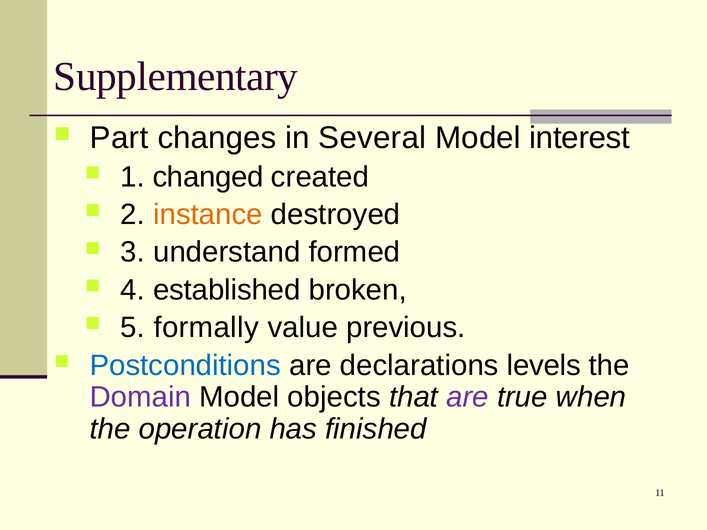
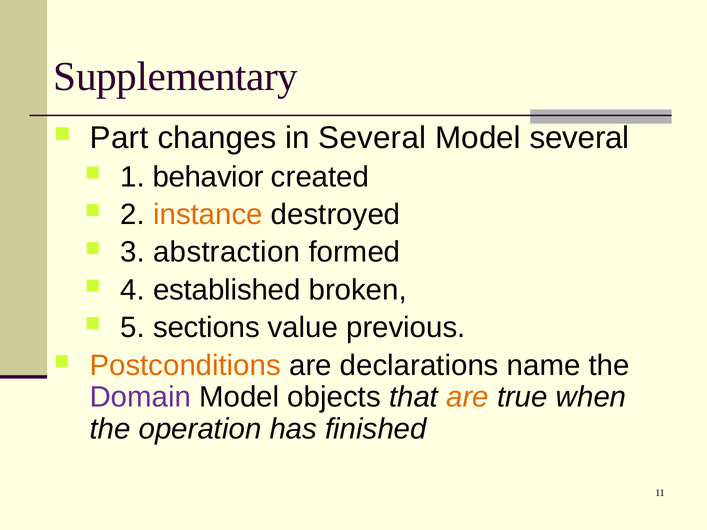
Model interest: interest -> several (580, 138)
changed: changed -> behavior (208, 177)
understand: understand -> abstraction (227, 252)
formally: formally -> sections (206, 328)
Postconditions colour: blue -> orange (185, 366)
levels: levels -> name (544, 366)
are colour: purple -> orange (468, 397)
